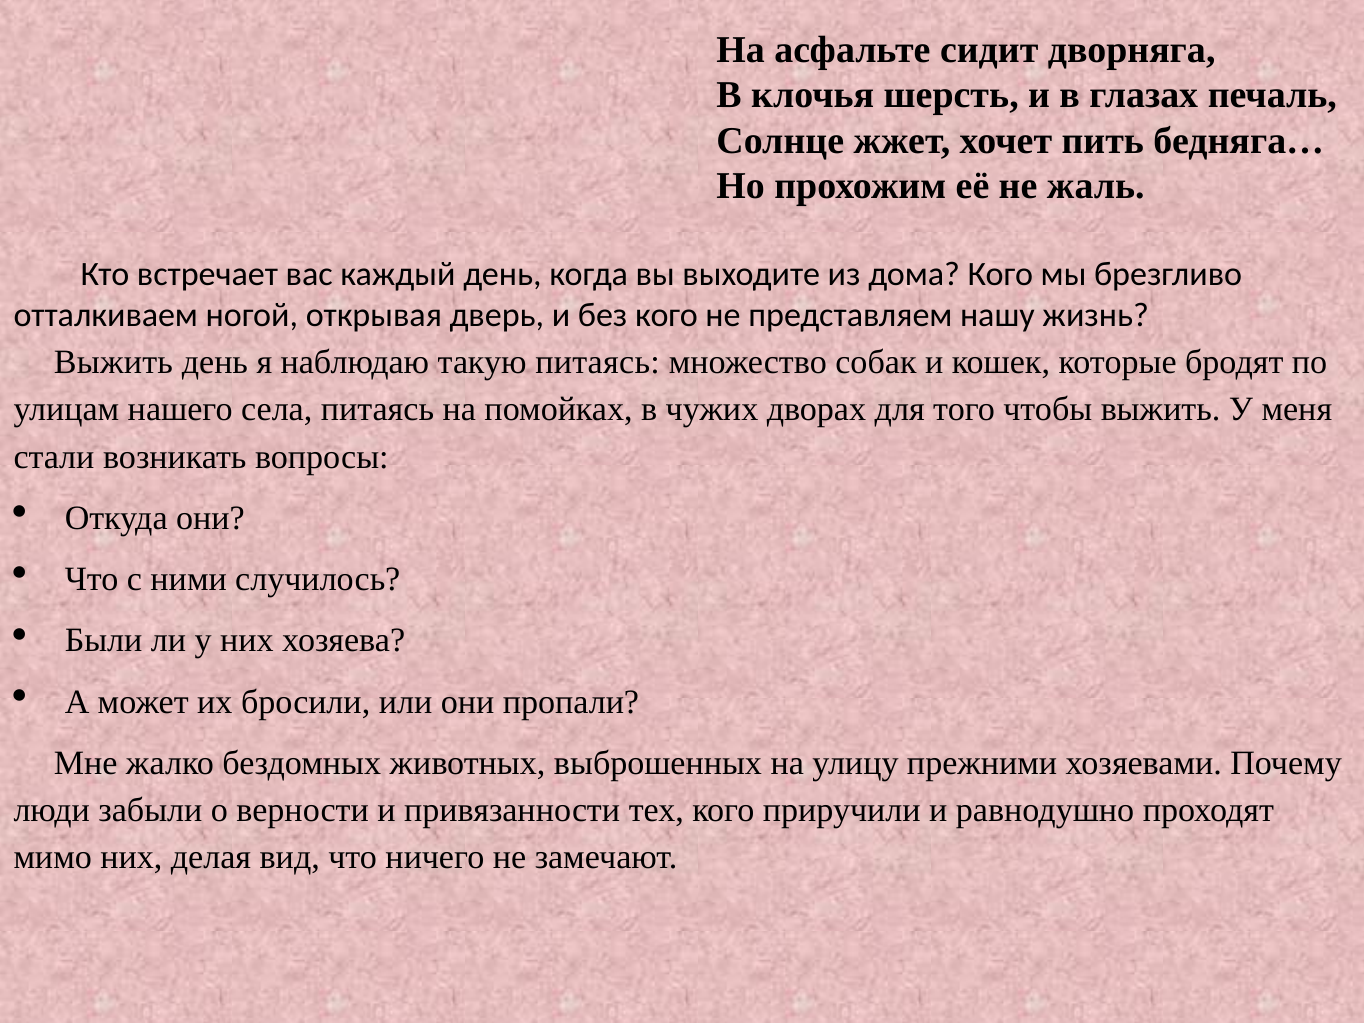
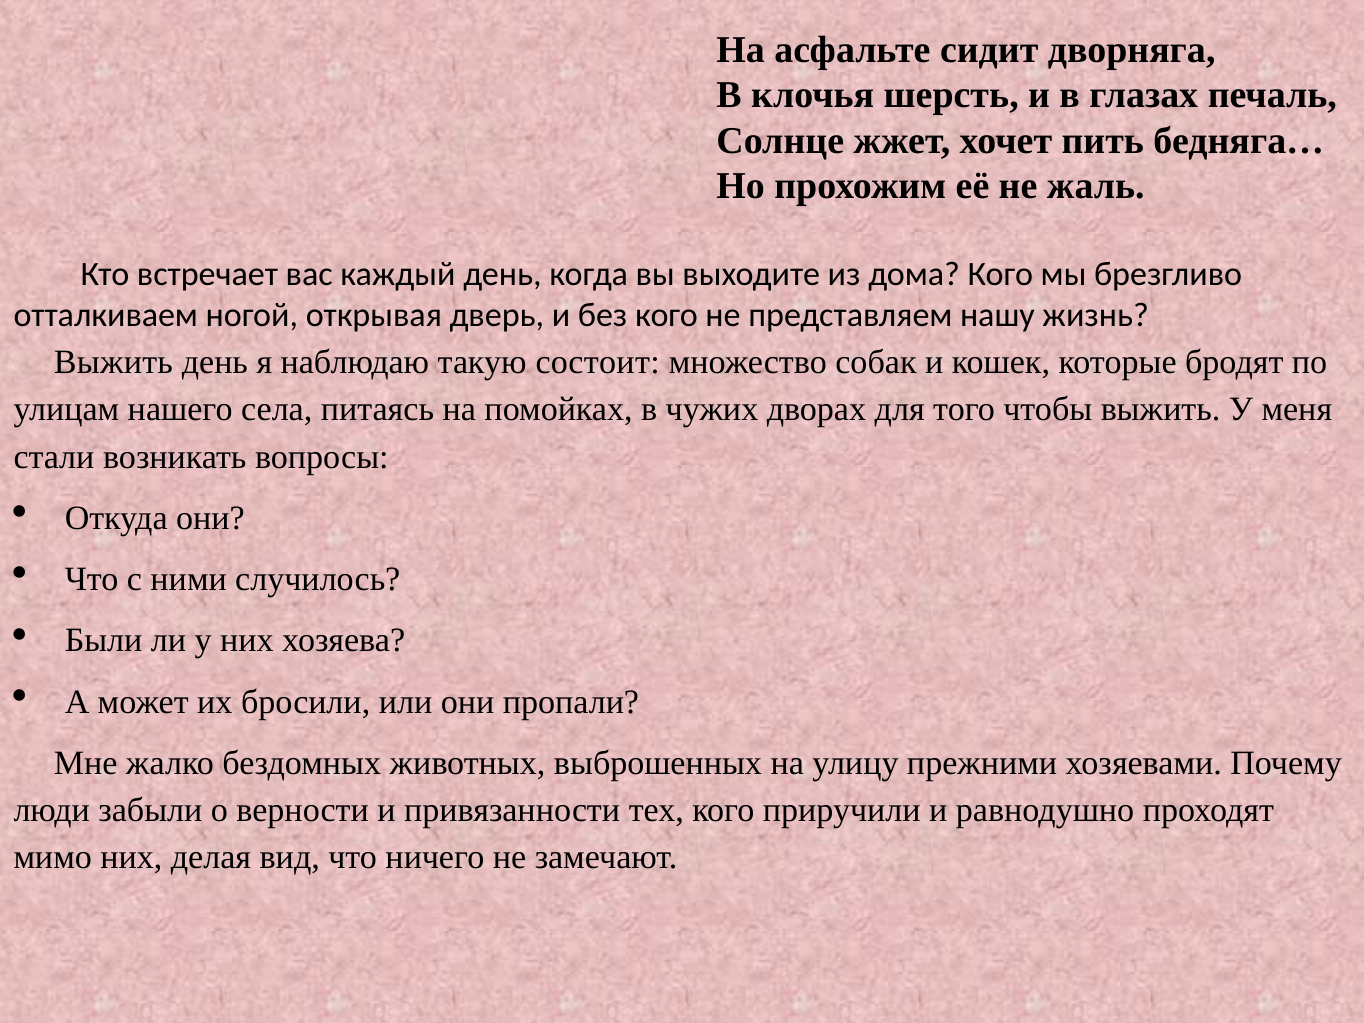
такую питаясь: питаясь -> состоит (598, 363)
